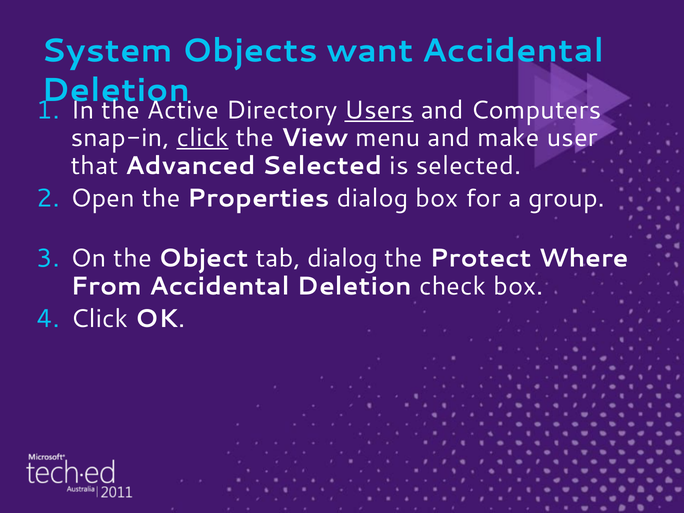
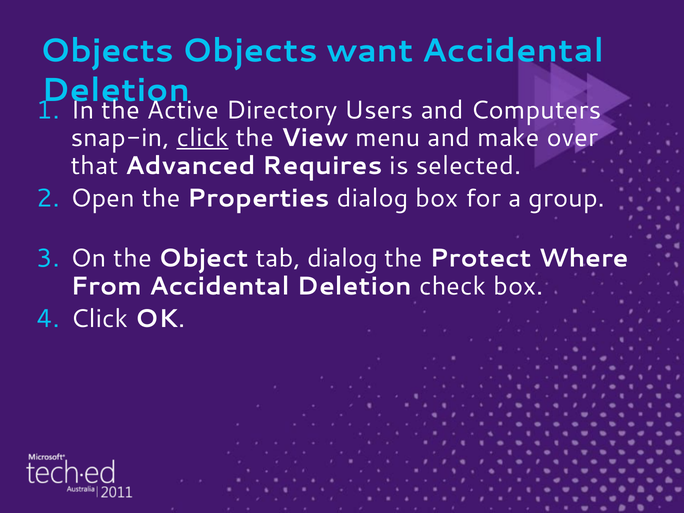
System: System -> Objects (107, 51)
Users underline: present -> none (379, 110)
user: user -> over (572, 138)
Advanced Selected: Selected -> Requires (322, 166)
